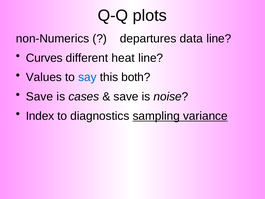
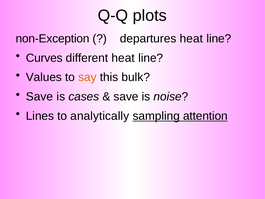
non-Numerics: non-Numerics -> non-Exception (53, 39)
departures data: data -> heat (191, 39)
say colour: blue -> orange (87, 77)
both: both -> bulk (136, 77)
Index: Index -> Lines (40, 116)
diagnostics: diagnostics -> analytically (100, 116)
variance: variance -> attention (205, 116)
